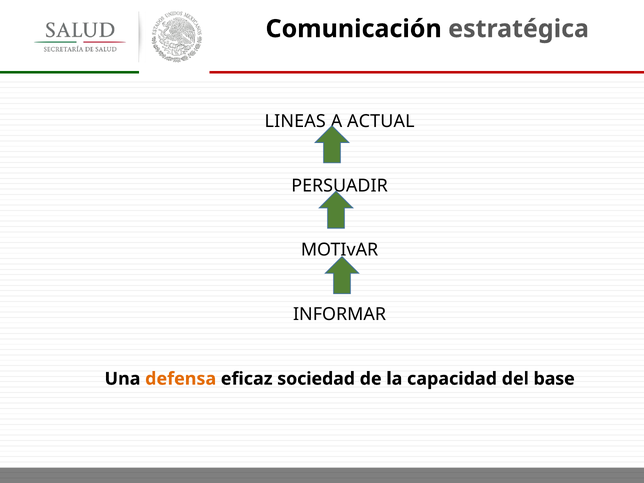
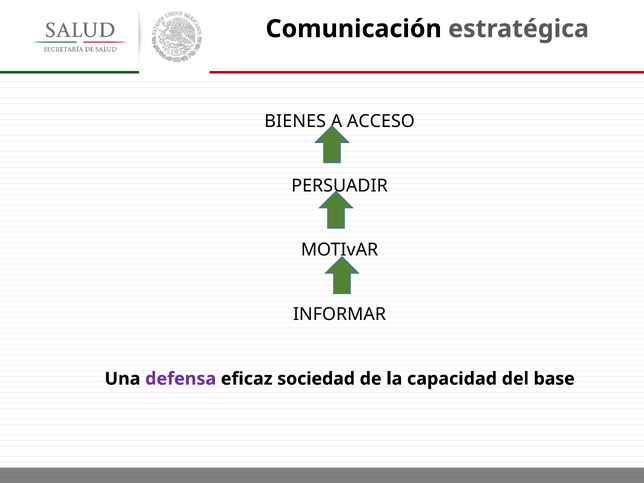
LINEAS: LINEAS -> BIENES (295, 121)
ACTUAL: ACTUAL -> ACCESO (381, 121)
defensa colour: orange -> purple (181, 379)
